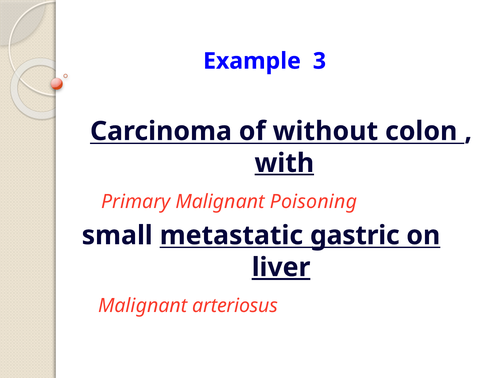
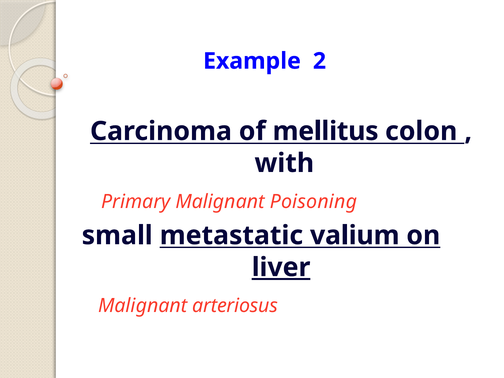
3: 3 -> 2 (319, 61)
without: without -> mellitus (326, 131)
with underline: present -> none (284, 163)
gastric: gastric -> valium (355, 235)
